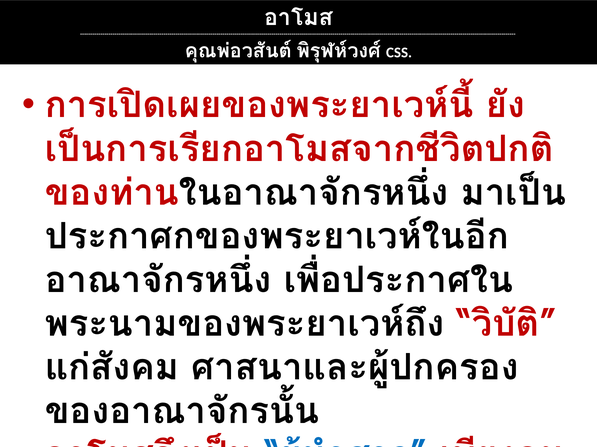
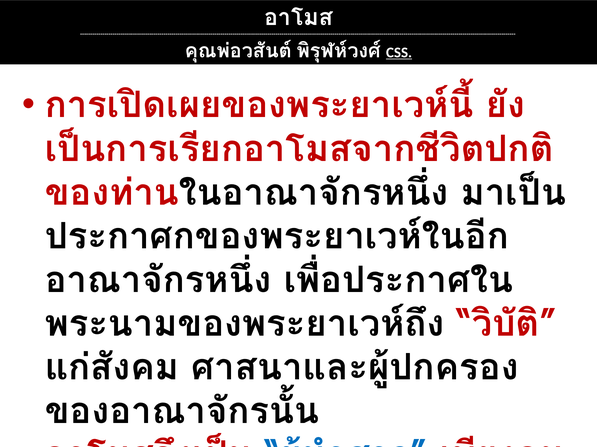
CSS underline: none -> present (399, 53)
